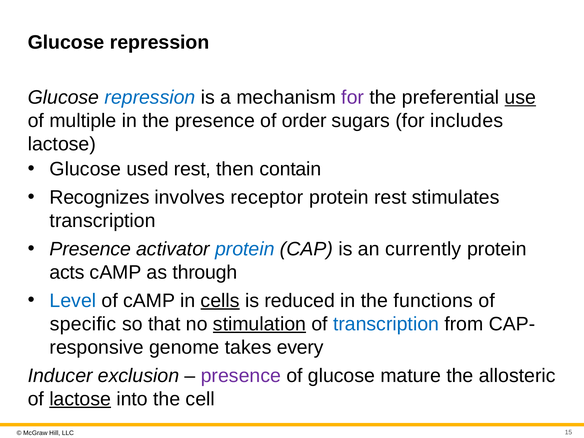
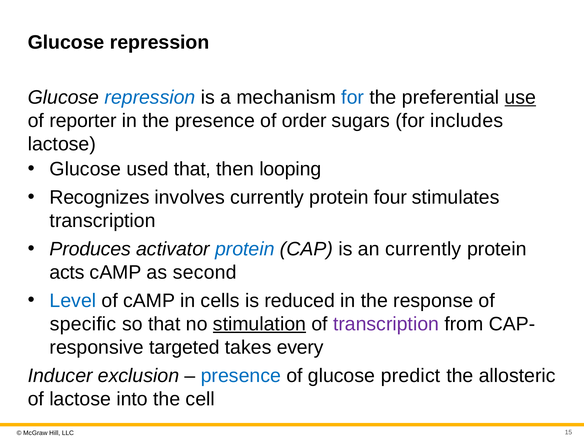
for colour: purple -> blue (353, 97)
multiple: multiple -> reporter (83, 121)
used rest: rest -> that (193, 169)
contain: contain -> looping (290, 169)
involves receptor: receptor -> currently (267, 197)
protein rest: rest -> four (390, 197)
Presence: Presence -> Produces (90, 249)
through: through -> second (205, 272)
cells underline: present -> none (220, 301)
functions: functions -> response (433, 301)
transcription colour: blue -> purple (386, 324)
genome: genome -> targeted (184, 347)
presence colour: purple -> blue (241, 376)
mature: mature -> predict (411, 376)
lactose underline: present -> none (80, 399)
